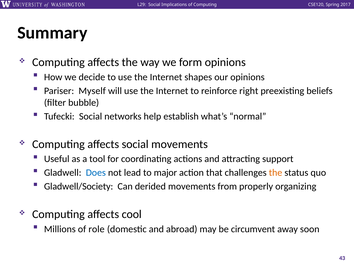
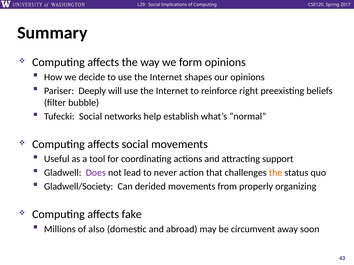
Myself: Myself -> Deeply (92, 91)
Does colour: blue -> purple (96, 173)
major: major -> never (165, 173)
cool: cool -> fake (132, 215)
role: role -> also (97, 229)
